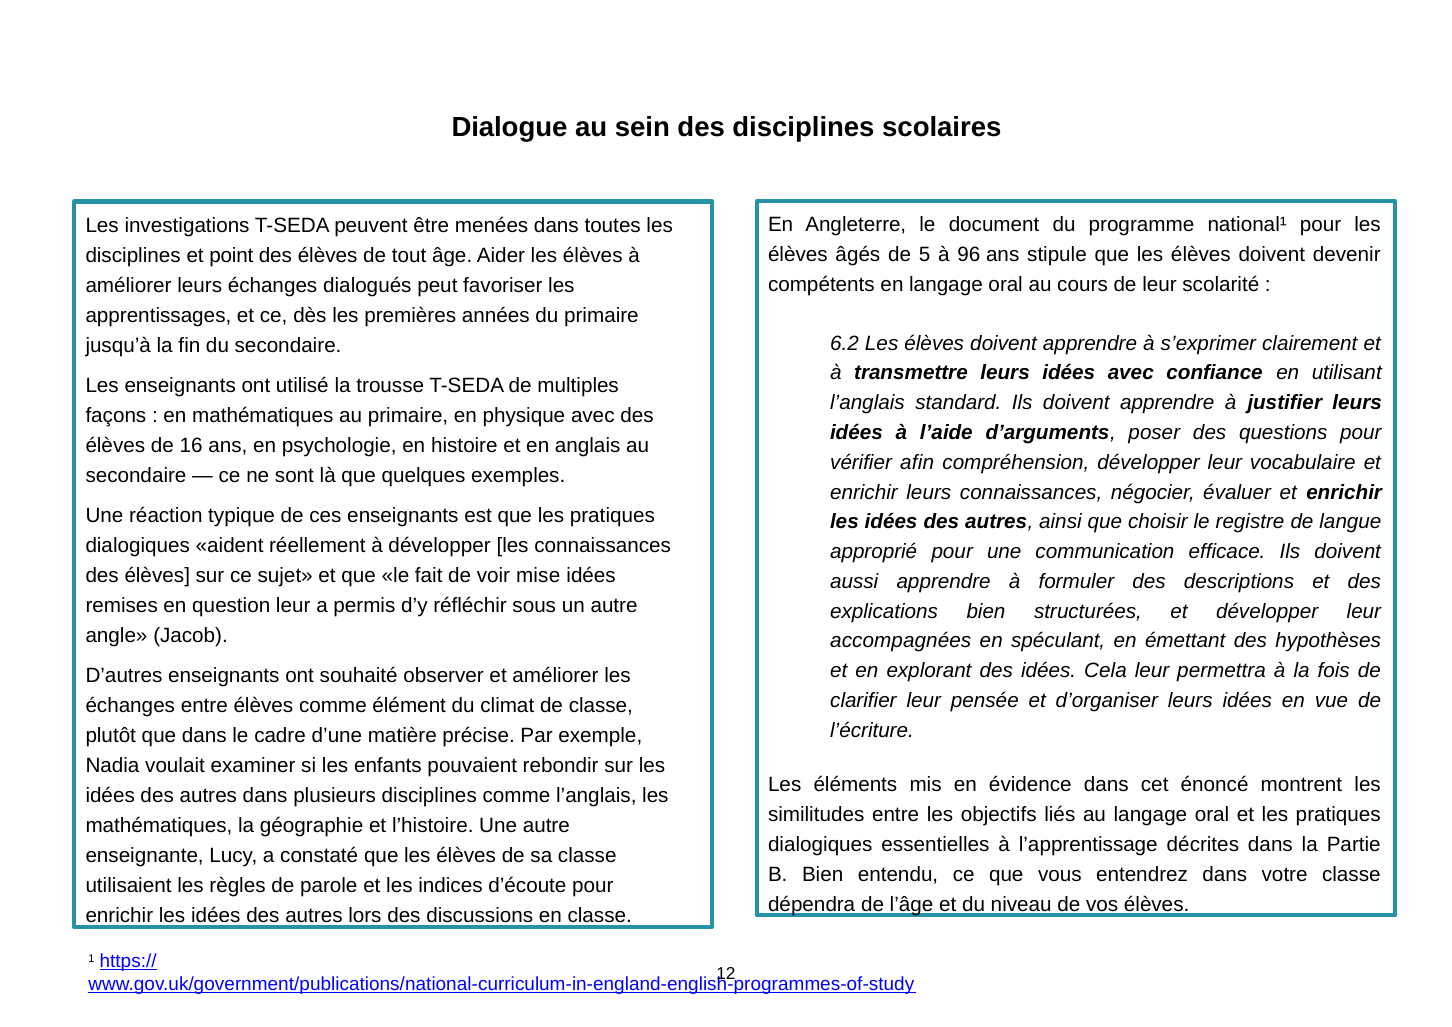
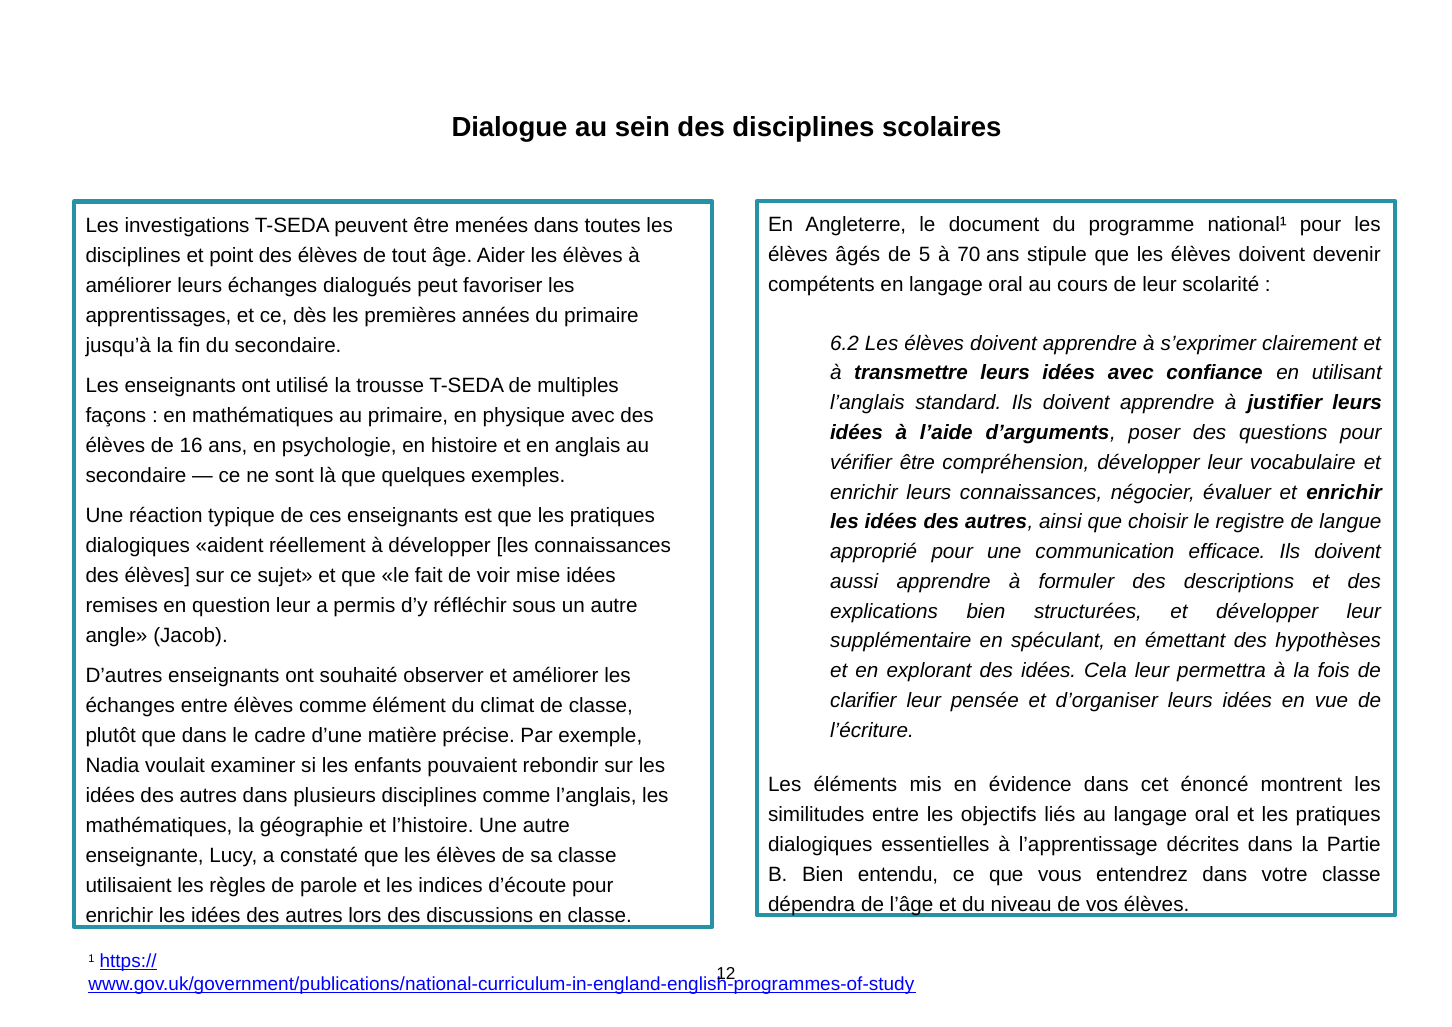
96: 96 -> 70 (969, 255)
vérifier afin: afin -> être (917, 462)
accompagnées: accompagnées -> supplémentaire (901, 641)
